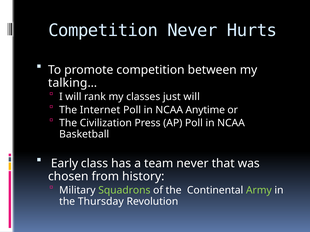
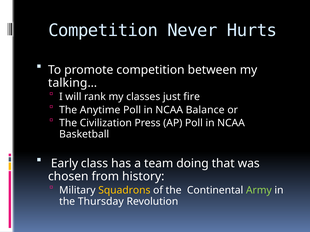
just will: will -> fire (192, 97)
Internet: Internet -> Anytime (100, 110)
Anytime: Anytime -> Balance (205, 110)
team never: never -> doing (193, 164)
Squadrons colour: light green -> yellow (124, 191)
